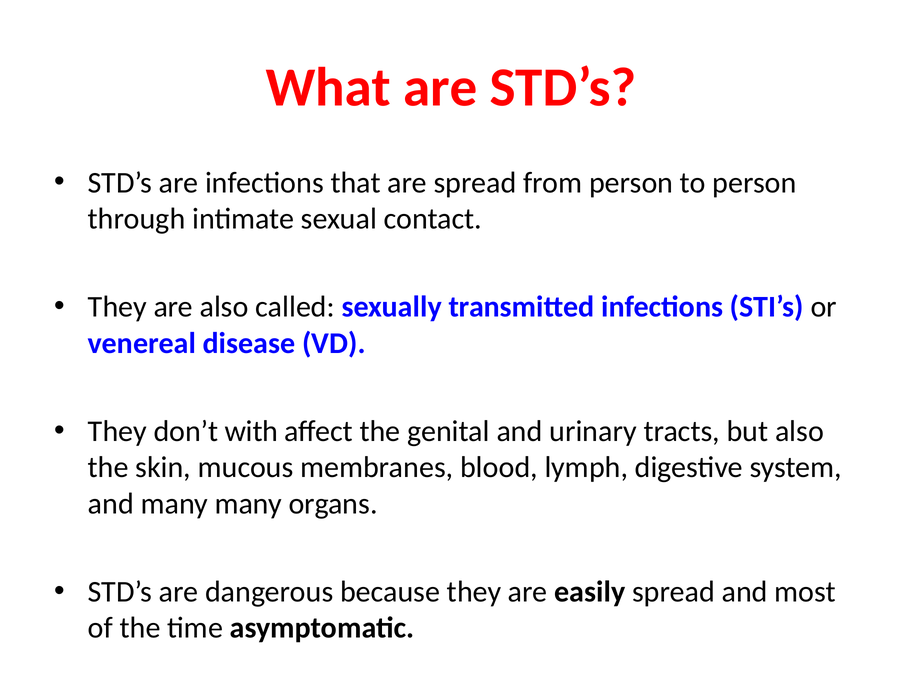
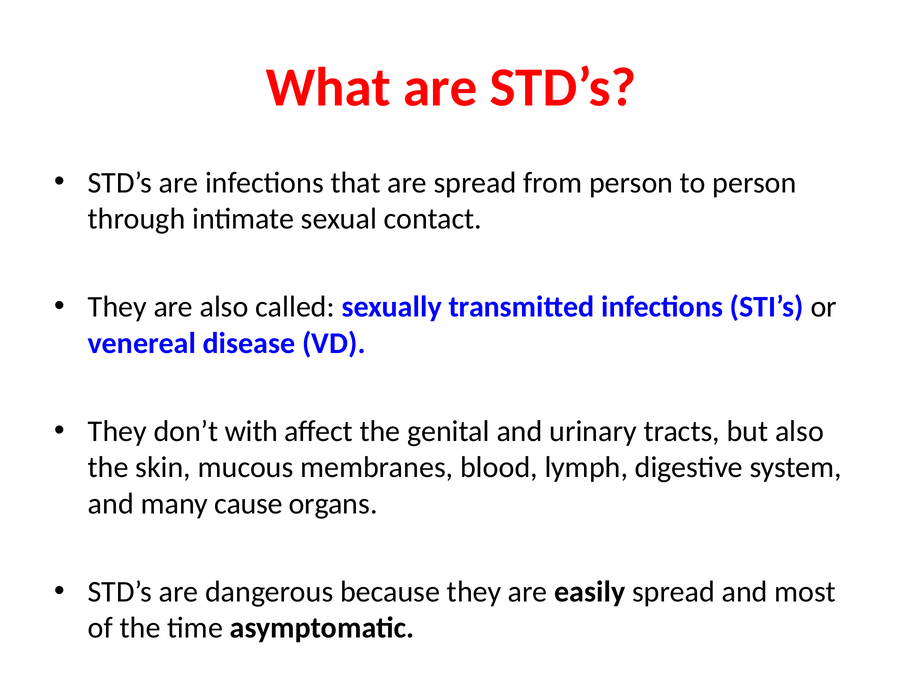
many many: many -> cause (248, 503)
